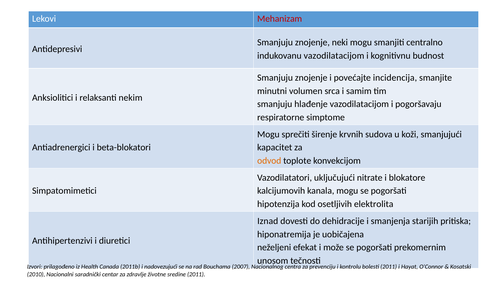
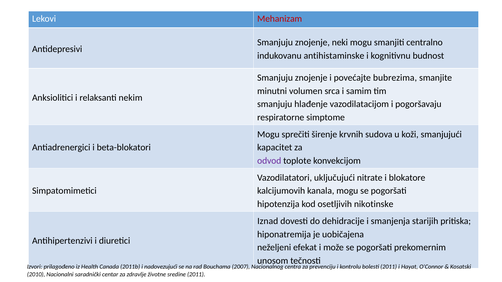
indukovanu vazodilatacijom: vazodilatacijom -> antihistaminske (334, 56)
incidencija: incidencija -> bubrezima (395, 78)
odvod colour: orange -> purple (269, 161)
elektrolita: elektrolita -> nikotinske (374, 204)
